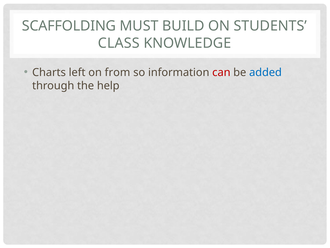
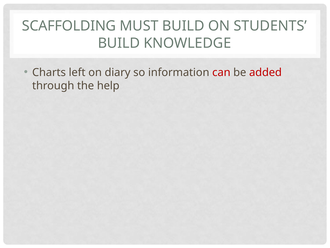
CLASS: CLASS -> BUILD (119, 43)
from: from -> diary (118, 72)
added colour: blue -> red (265, 72)
